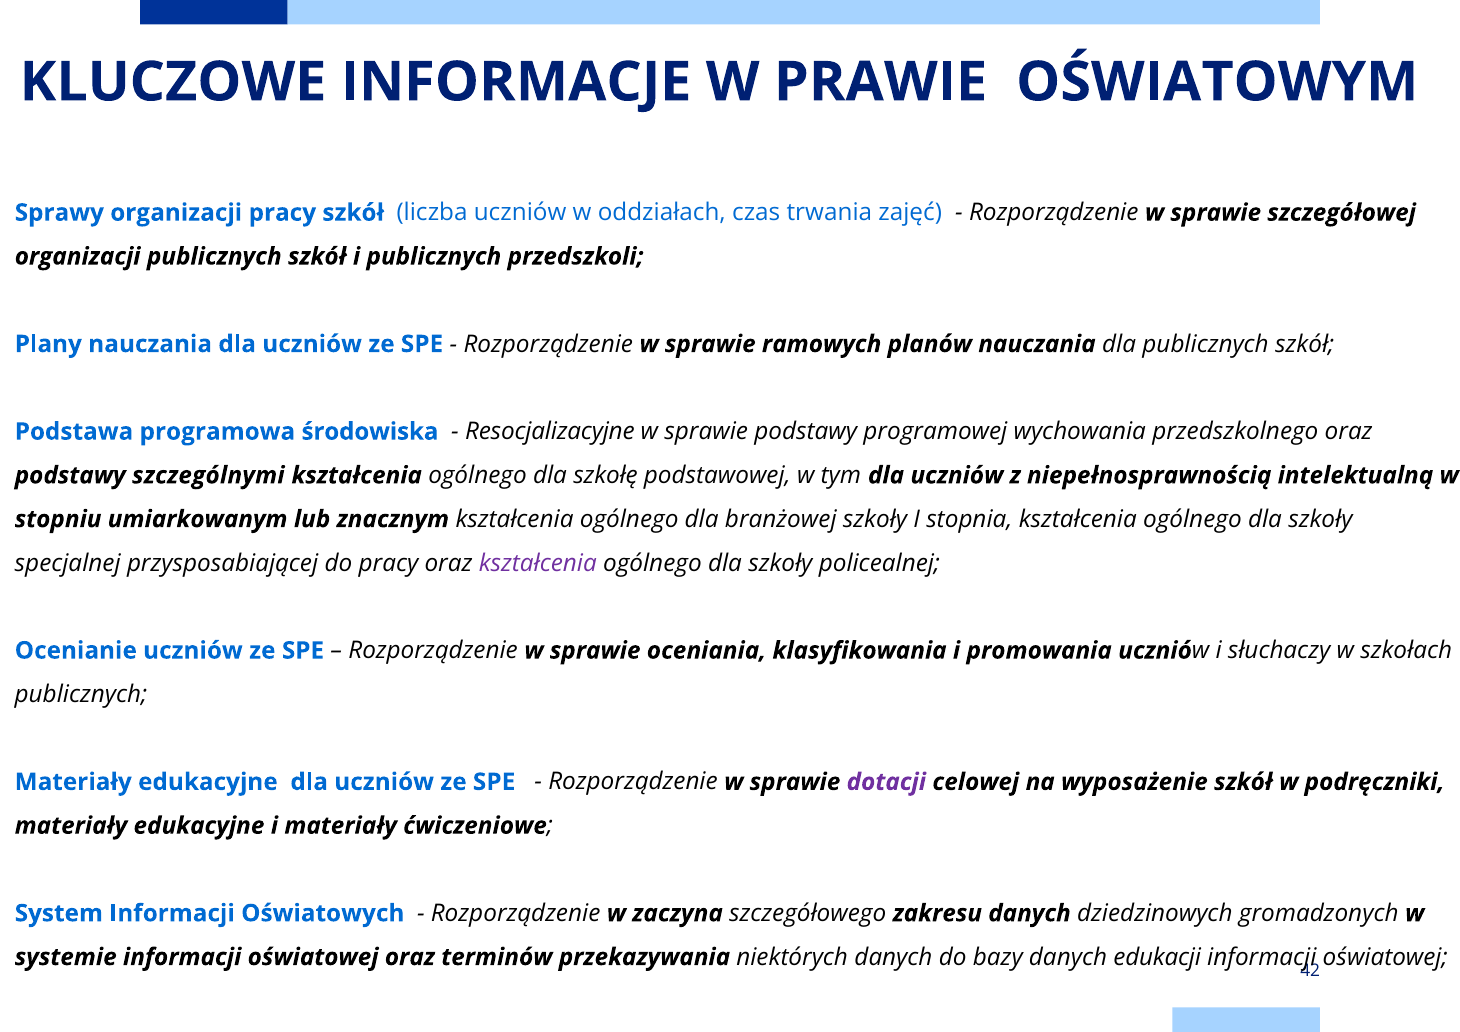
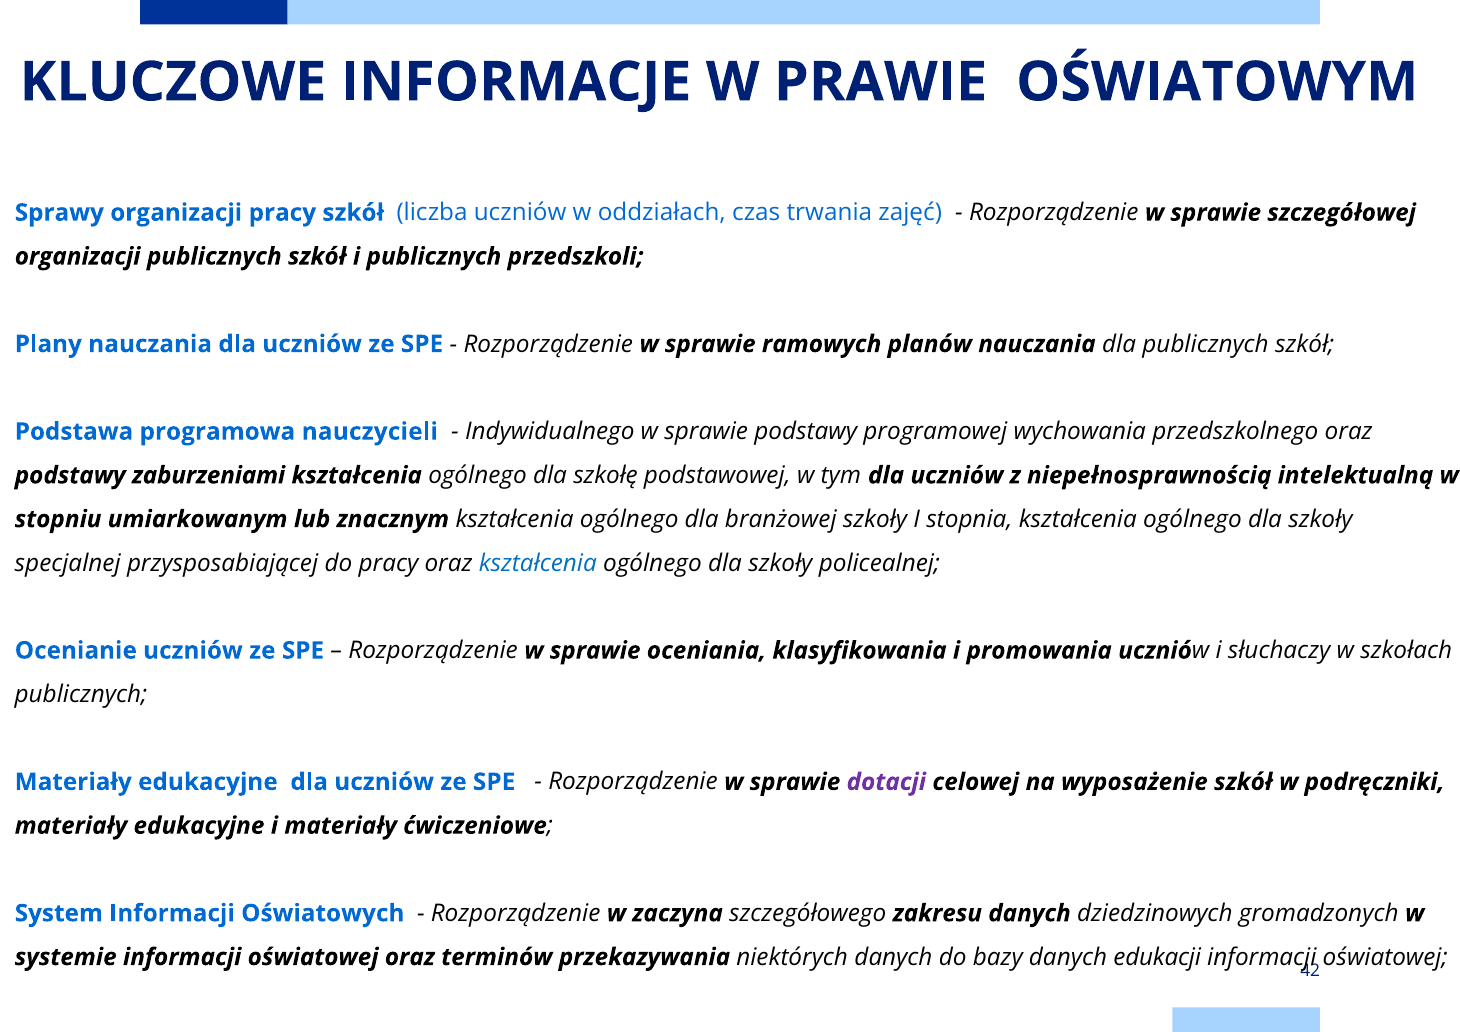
środowiska: środowiska -> nauczycieli (370, 432)
Resocjalizacyjne: Resocjalizacyjne -> Indywidualnego (550, 432)
szczególnymi: szczególnymi -> zaburzeniami (209, 476)
kształcenia colour: purple -> blue (538, 563)
